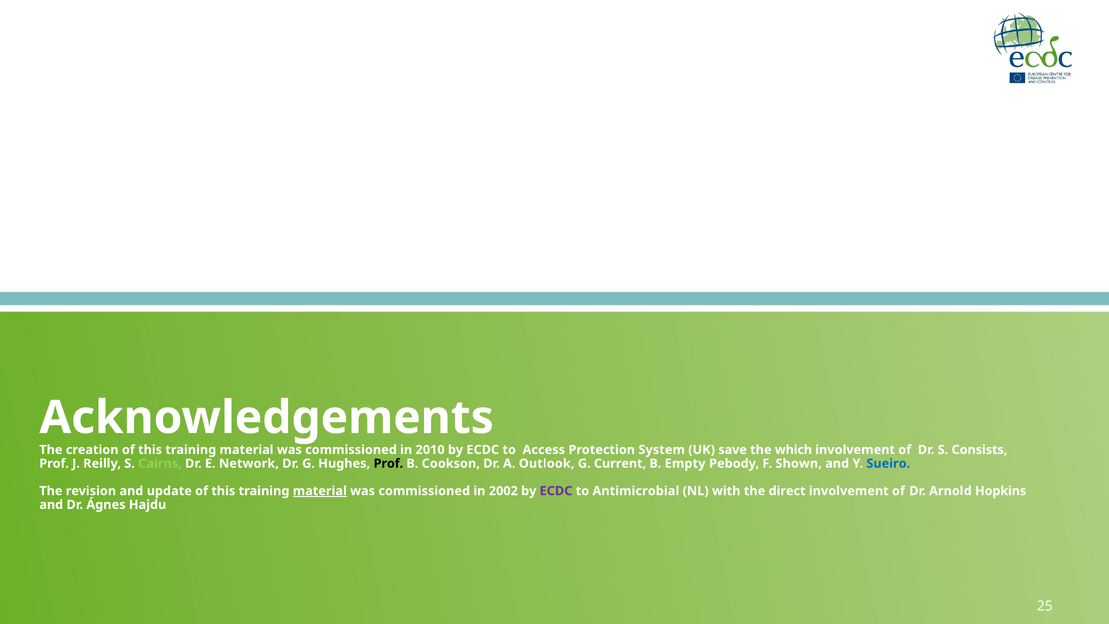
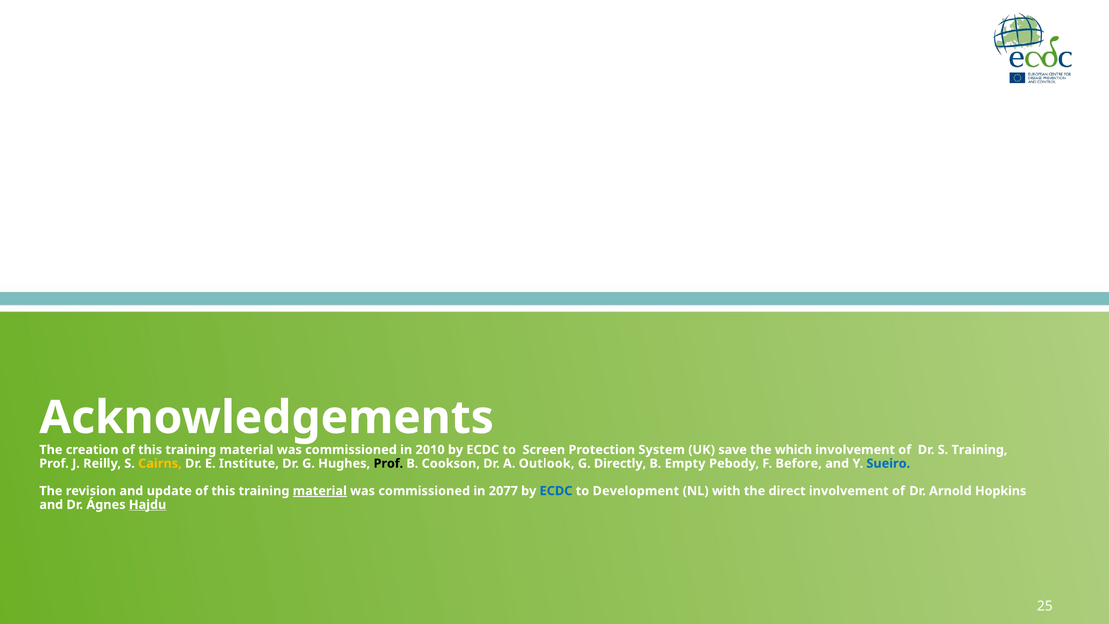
Access: Access -> Screen (544, 450)
S Consists: Consists -> Training (979, 450)
Cairns colour: light green -> yellow (160, 463)
Network: Network -> Institute (249, 463)
Current: Current -> Directly (620, 463)
Shown: Shown -> Before (799, 463)
2002: 2002 -> 2077 (503, 491)
ECDC colour: purple -> blue (556, 491)
Antimicrobial: Antimicrobial -> Development (636, 491)
Hajdu underline: none -> present (148, 505)
